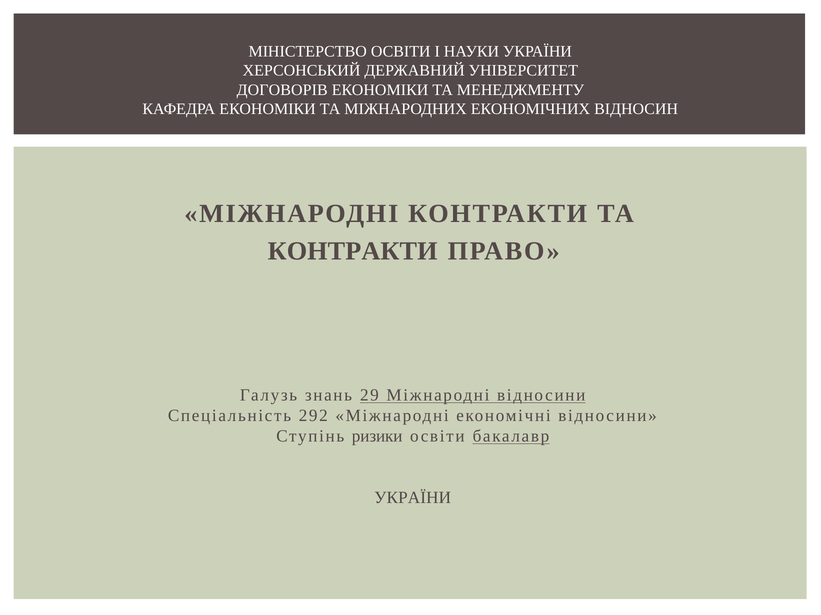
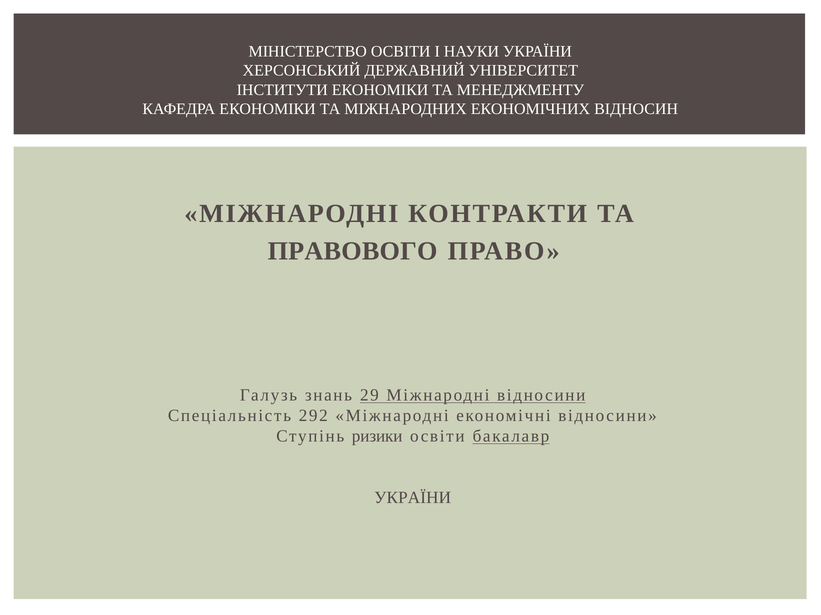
ДОГОВОРІВ: ДОГОВОРІВ -> ІНСТИТУТИ (282, 90)
КОНТРАКТИ: КОНТРАКТИ -> ПРАВОВОГО (353, 251)
